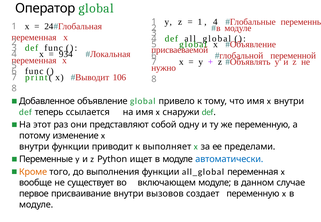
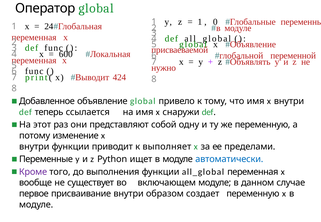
4: 4 -> 0 (215, 22)
934: 934 -> 600 (66, 54)
106: 106 -> 424 (119, 77)
Кроме colour: orange -> purple (33, 172)
вызовов: вызовов -> образом (165, 194)
